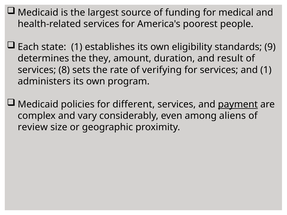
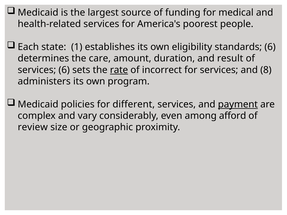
standards 9: 9 -> 6 (270, 47)
they: they -> care (100, 59)
services 8: 8 -> 6 (64, 70)
rate underline: none -> present (119, 70)
verifying: verifying -> incorrect (162, 70)
and 1: 1 -> 8 (266, 70)
aliens: aliens -> afford (233, 116)
